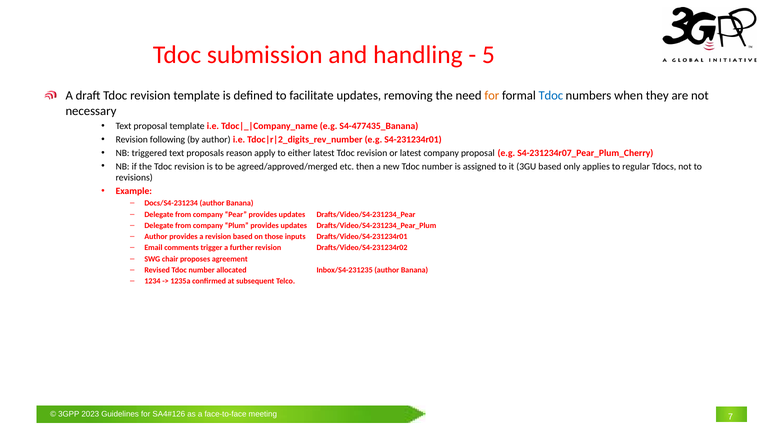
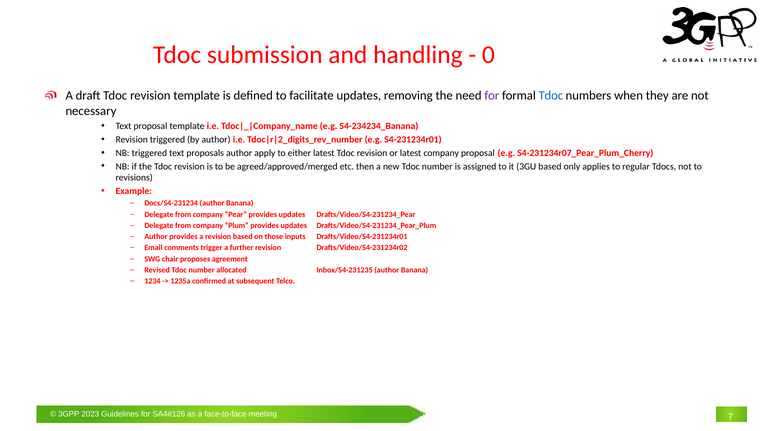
5: 5 -> 0 (488, 55)
for colour: orange -> purple (492, 96)
S4-477435_Banana: S4-477435_Banana -> S4-234234_Banana (379, 126)
Revision following: following -> triggered (168, 139)
proposals reason: reason -> author (239, 153)
